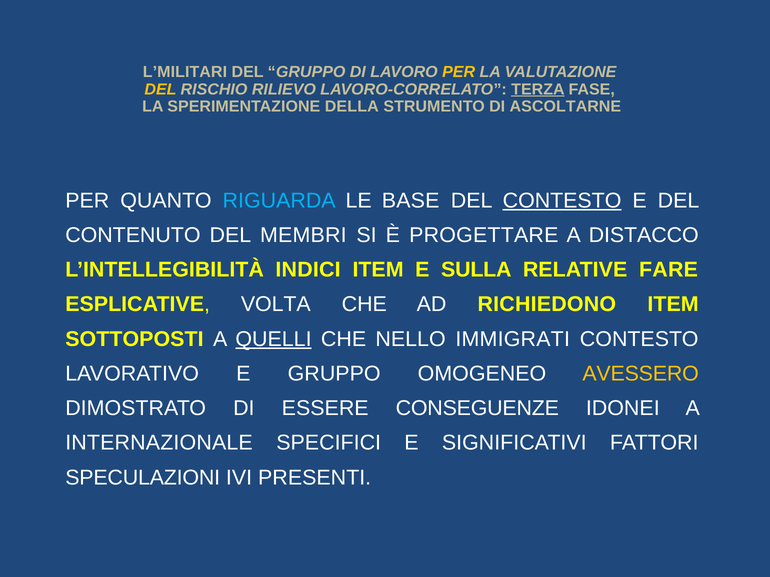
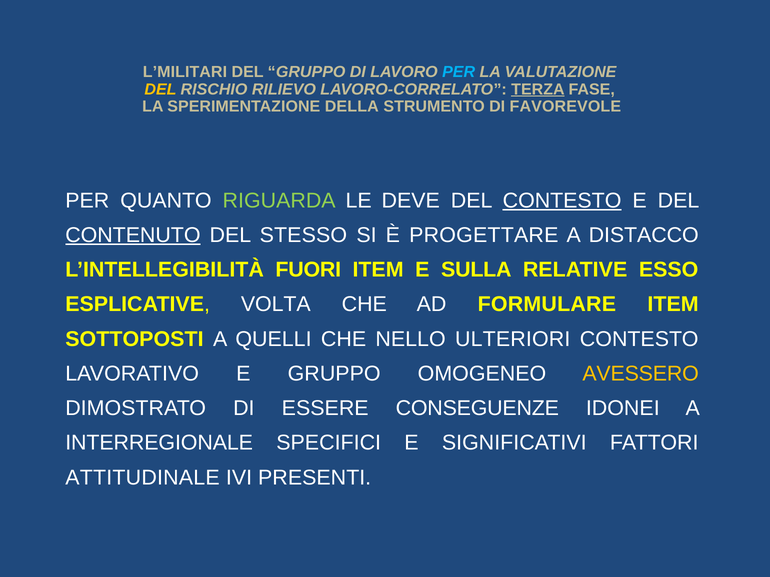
PER colour: yellow -> light blue (459, 72)
ASCOLTARNE: ASCOLTARNE -> FAVOREVOLE (565, 107)
RIGUARDA colour: light blue -> light green (279, 201)
BASE: BASE -> DEVE (411, 201)
CONTENUTO underline: none -> present (133, 235)
MEMBRI: MEMBRI -> STESSO (303, 235)
INDICI: INDICI -> FUORI (308, 270)
FARE: FARE -> ESSO (669, 270)
RICHIEDONO: RICHIEDONO -> FORMULARE (547, 305)
QUELLI underline: present -> none (274, 339)
IMMIGRATI: IMMIGRATI -> ULTERIORI (513, 339)
INTERNAZIONALE: INTERNAZIONALE -> INTERREGIONALE (159, 443)
SPECULAZIONI: SPECULAZIONI -> ATTITUDINALE (142, 478)
